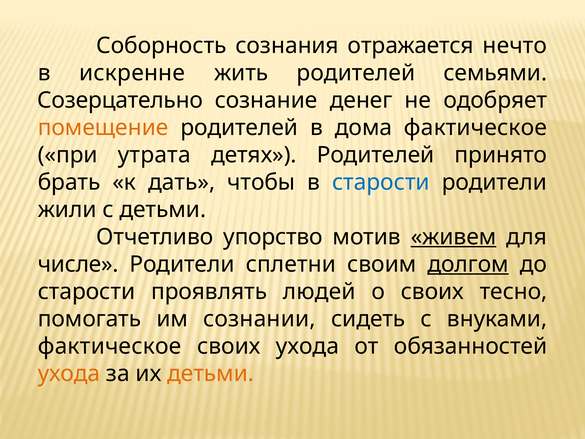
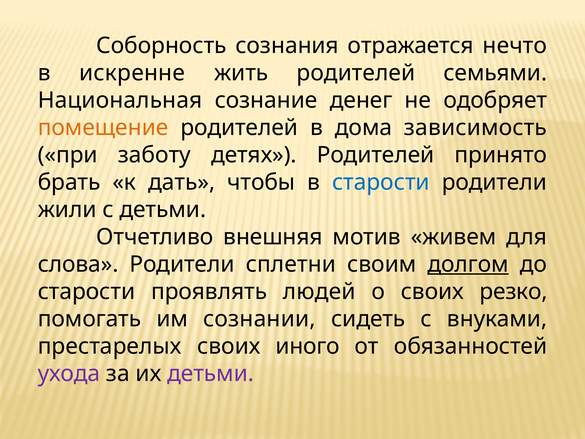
Созерцательно: Созерцательно -> Национальная (120, 100)
дома фактическое: фактическое -> зависимость (475, 127)
утрата: утрата -> заботу (154, 155)
упорство: упорство -> внешняя (273, 237)
живем underline: present -> none (454, 237)
числе: числе -> слова (78, 264)
тесно: тесно -> резко (514, 291)
фактическое: фактическое -> престарелых (110, 346)
своих ухода: ухода -> иного (308, 346)
ухода colour: orange -> purple (69, 373)
детьми colour: orange -> purple (211, 373)
